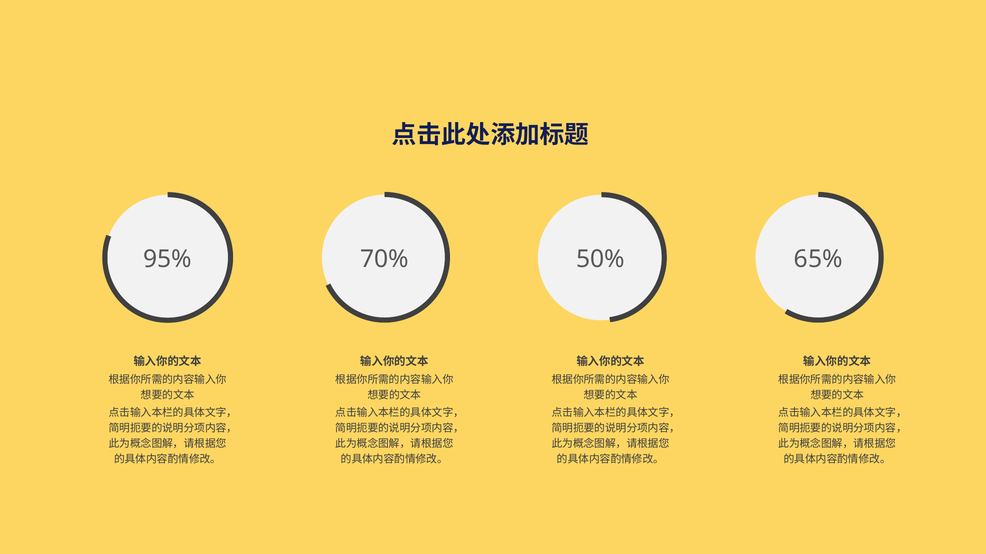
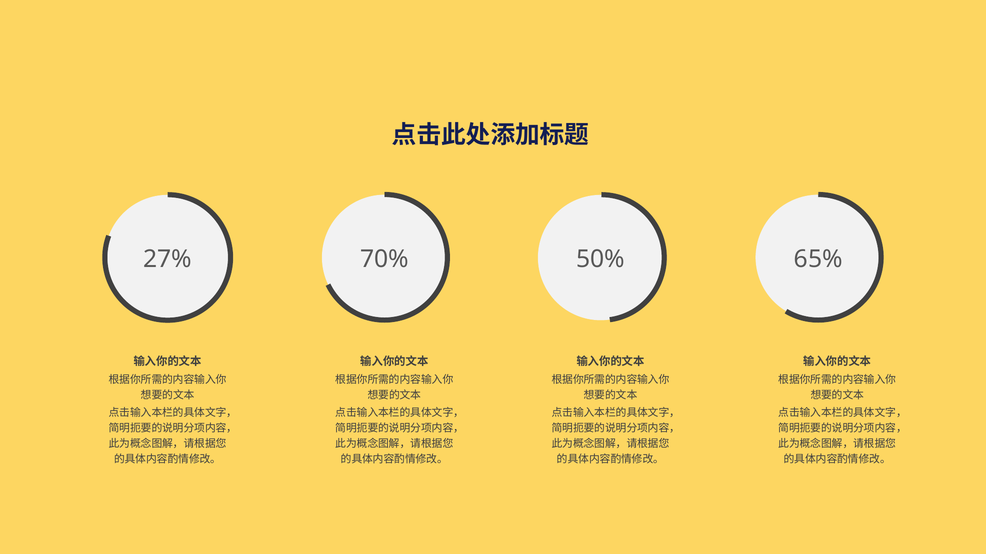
95%: 95% -> 27% (168, 260)
